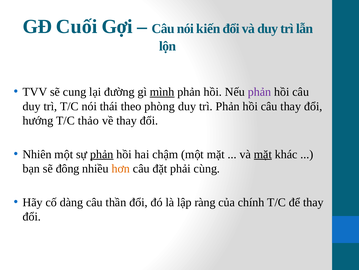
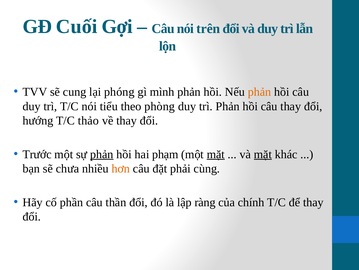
kiến: kiến -> trên (208, 29)
đường: đường -> phóng (119, 92)
mình underline: present -> none (162, 92)
phản colour: purple -> orange (260, 92)
thái: thái -> tiểu (109, 106)
Nhiên: Nhiên -> Trước (37, 154)
chậm: chậm -> phạm (165, 154)
mặt underline: none -> present (216, 154)
đông: đông -> chưa (67, 168)
dàng: dàng -> phần (71, 202)
